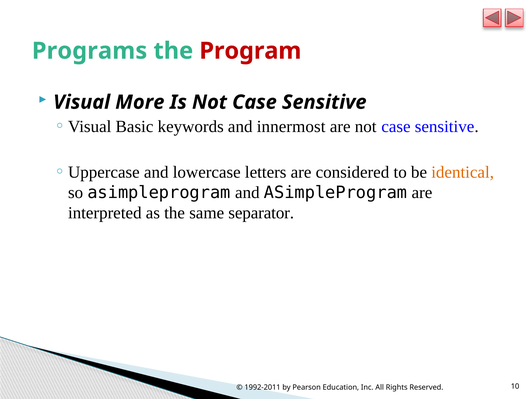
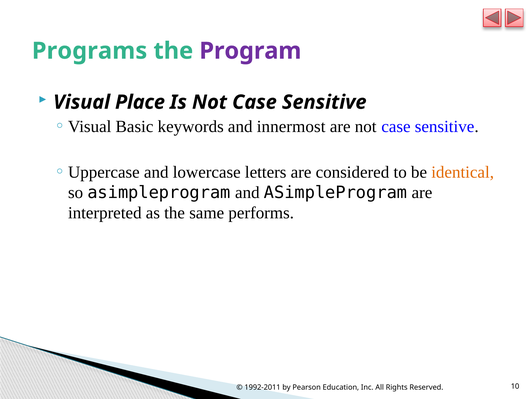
Program colour: red -> purple (250, 51)
More: More -> Place (140, 102)
separator: separator -> performs (261, 213)
